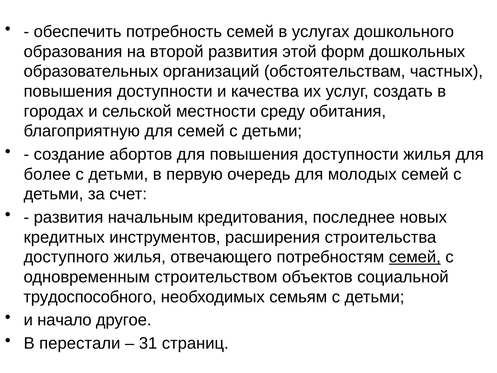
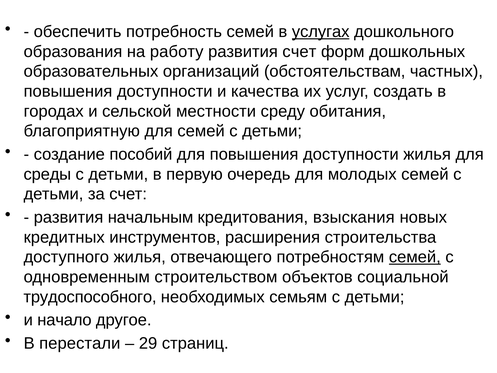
услугах underline: none -> present (321, 32)
второй: второй -> работу (177, 52)
развития этой: этой -> счет (299, 52)
абортов: абортов -> пособий (141, 154)
более: более -> среды (47, 174)
последнее: последнее -> взыскания (354, 217)
31: 31 -> 29 (148, 343)
